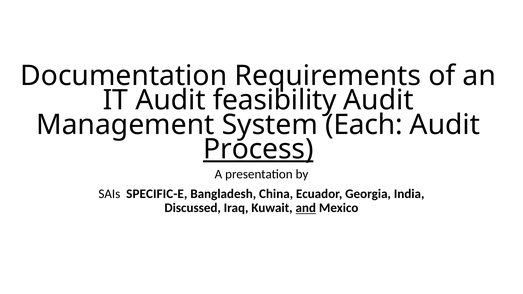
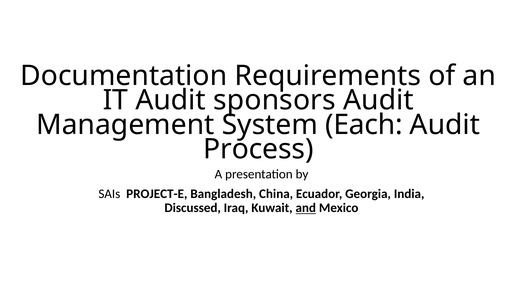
feasibility: feasibility -> sponsors (274, 100)
Process underline: present -> none (258, 149)
SPECIFIC-E: SPECIFIC-E -> PROJECT-E (157, 194)
